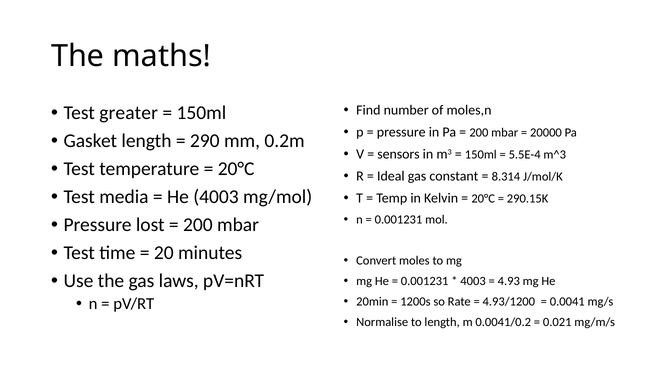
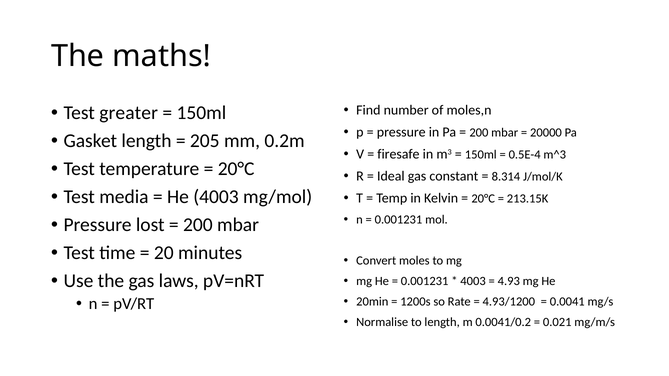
290: 290 -> 205 (205, 141)
sensors: sensors -> firesafe (398, 154)
5.5E-4: 5.5E-4 -> 0.5E-4 (525, 155)
290.15K: 290.15K -> 213.15K (528, 199)
